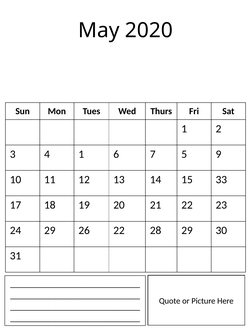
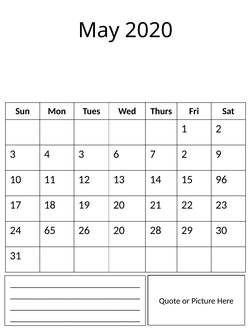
4 1: 1 -> 3 (81, 154)
7 5: 5 -> 2 (184, 154)
33: 33 -> 96 (221, 179)
24 29: 29 -> 65 (50, 230)
26 22: 22 -> 20 (119, 230)
